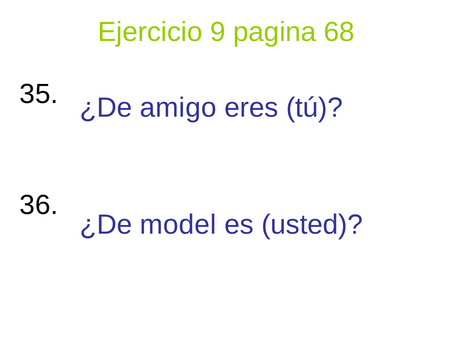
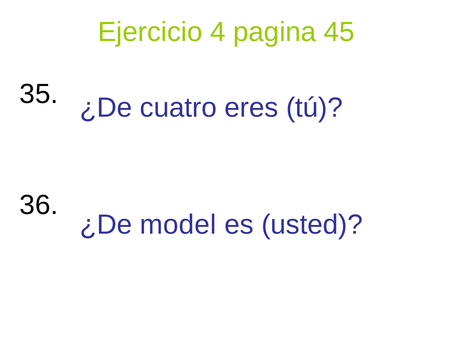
9: 9 -> 4 (218, 32)
68: 68 -> 45 (339, 32)
amigo: amigo -> cuatro (178, 108)
